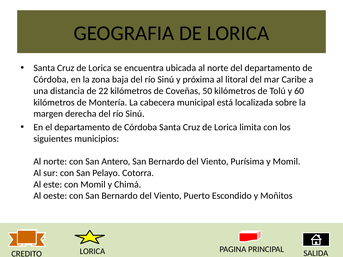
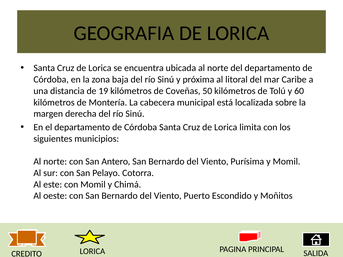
22: 22 -> 19 (103, 91)
